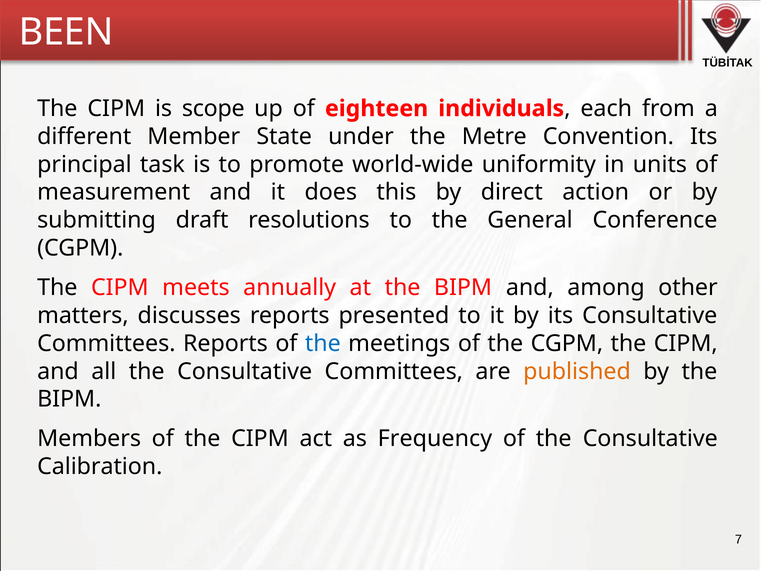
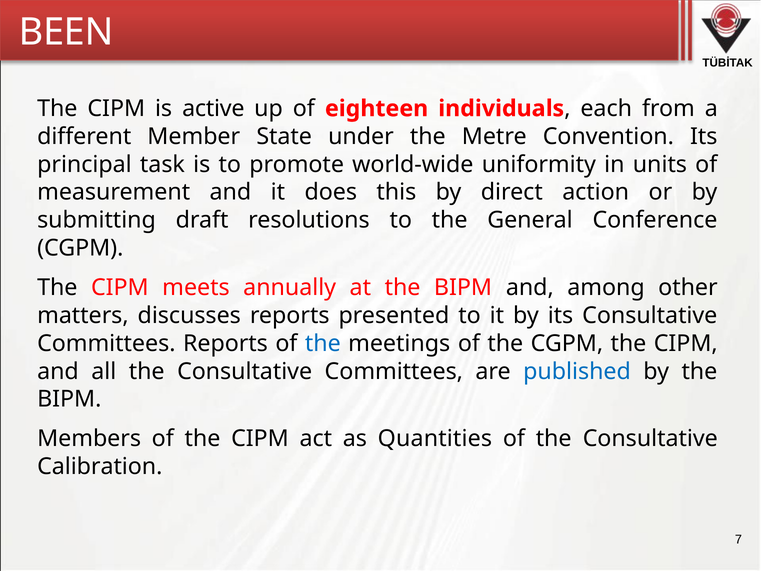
scope: scope -> active (213, 109)
published colour: orange -> blue (577, 371)
Frequency: Frequency -> Quantities (435, 439)
